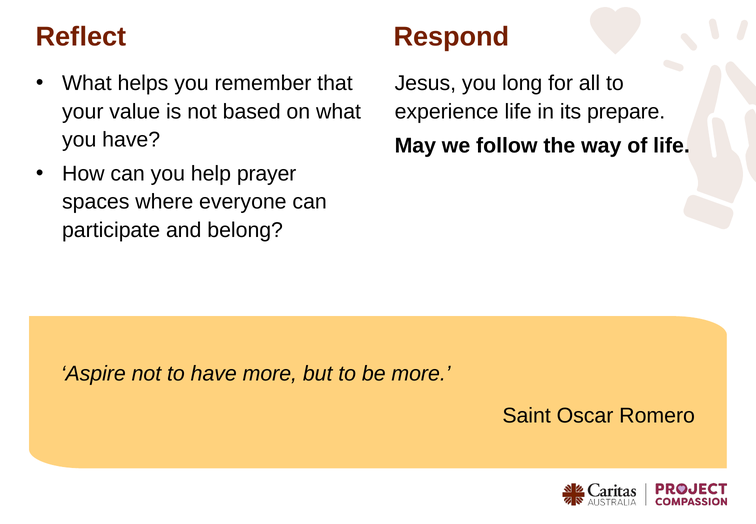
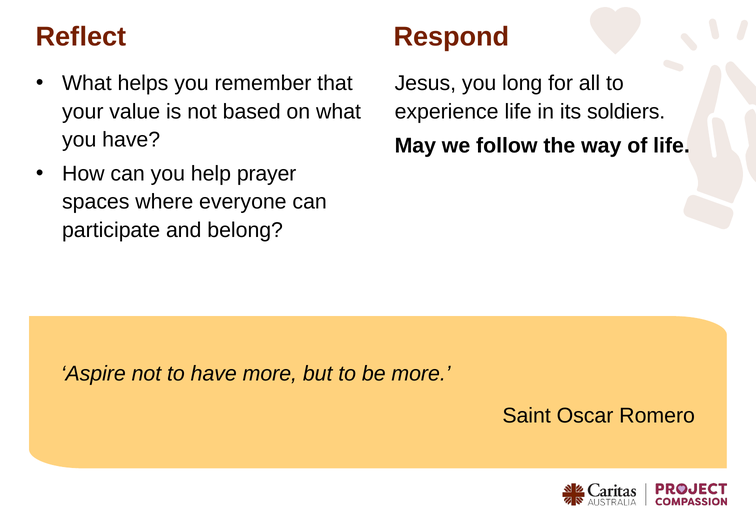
prepare: prepare -> soldiers (626, 111)
